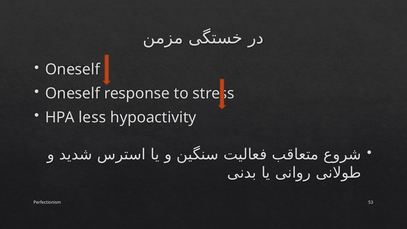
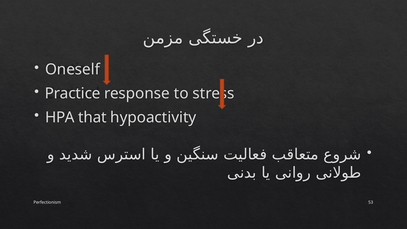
Oneself: Oneself -> Practice (73, 93)
less: less -> that (92, 117)
